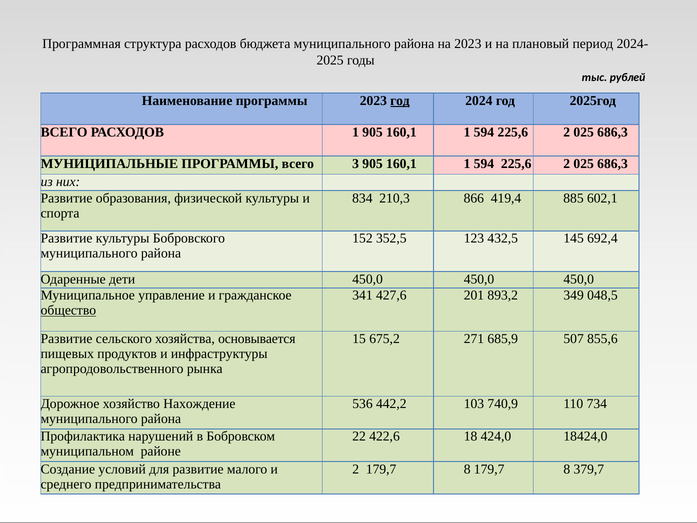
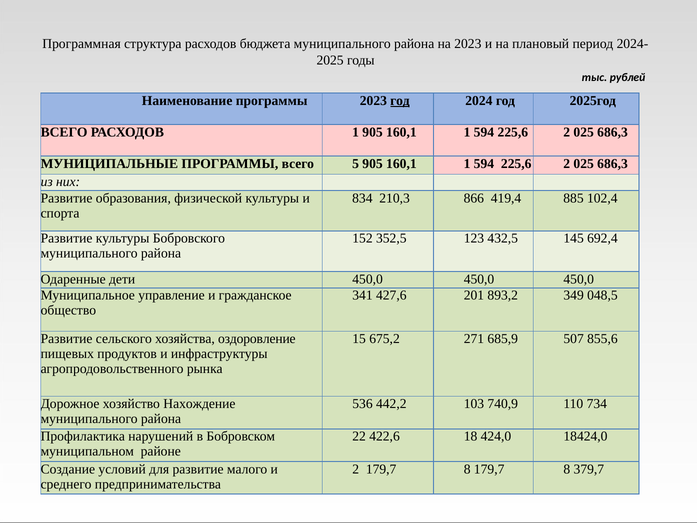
3: 3 -> 5 (356, 163)
602,1: 602,1 -> 102,4 (602, 198)
общество underline: present -> none (68, 310)
основывается: основывается -> оздоровление (257, 339)
